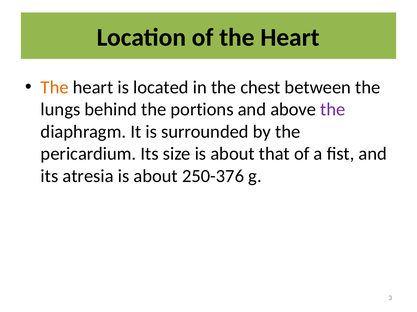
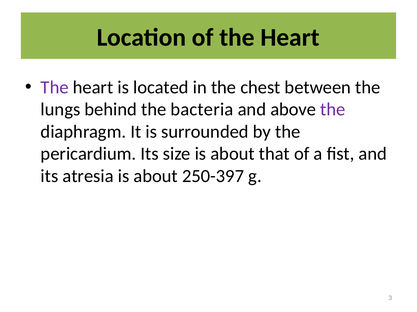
The colour: orange -> purple (55, 87)
portions: portions -> bacteria (202, 110)
250-376: 250-376 -> 250-397 (213, 176)
